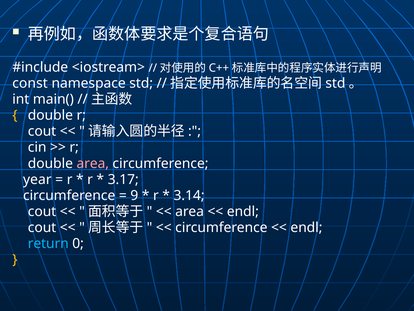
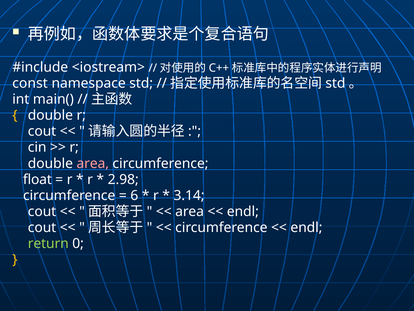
year: year -> float (37, 179)
3.17: 3.17 -> 2.98 (123, 179)
9: 9 -> 6 (134, 195)
return colour: light blue -> light green (48, 243)
